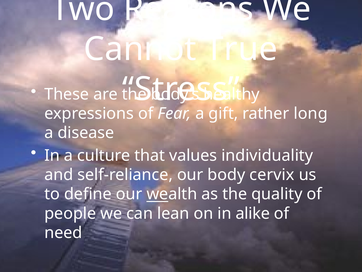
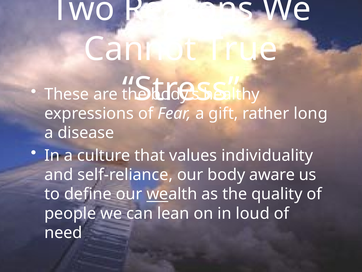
cervix: cervix -> aware (272, 175)
alike: alike -> loud (253, 213)
